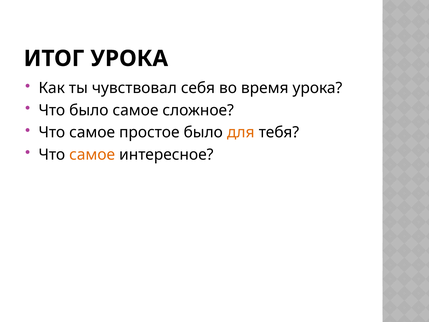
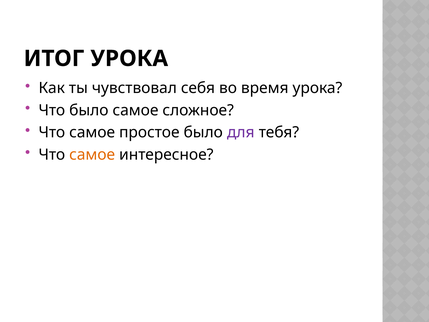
для colour: orange -> purple (241, 132)
